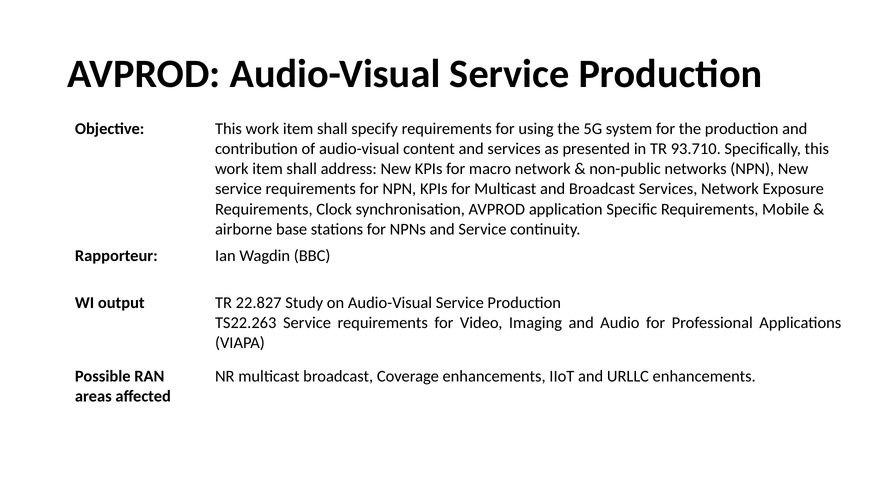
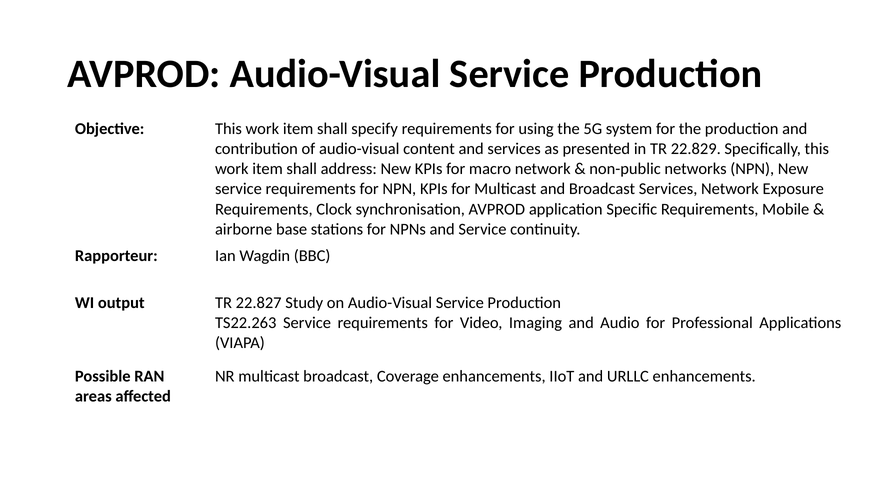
93.710: 93.710 -> 22.829 (696, 149)
